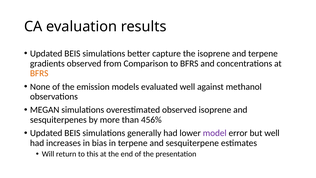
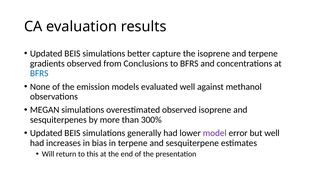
Comparison: Comparison -> Conclusions (146, 63)
BFRS colour: orange -> blue (39, 73)
456%: 456% -> 300% (151, 120)
